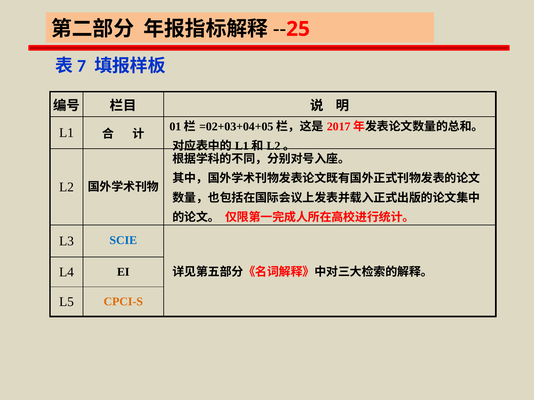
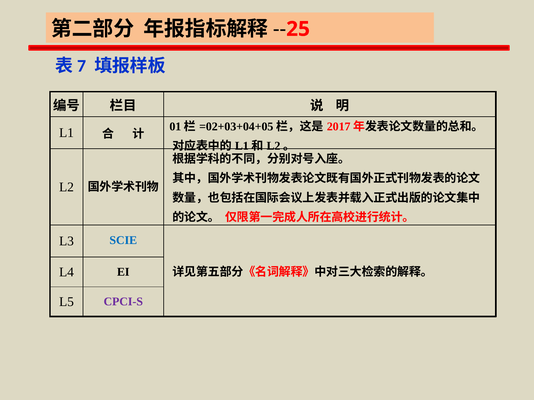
CPCI-S colour: orange -> purple (123, 302)
